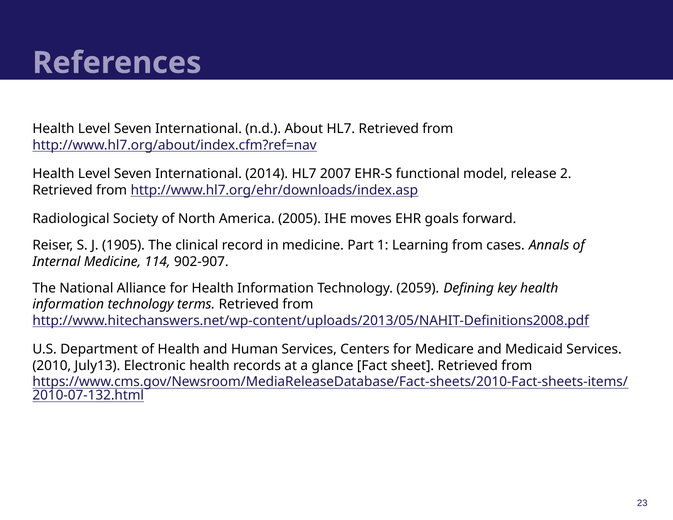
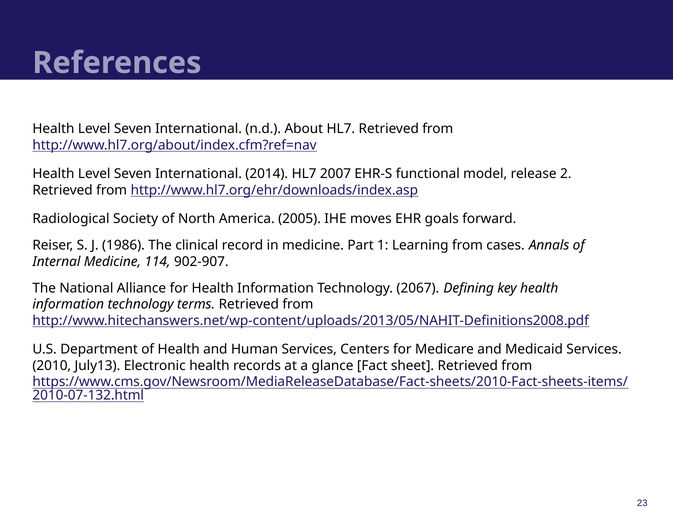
1905: 1905 -> 1986 (123, 245)
2059: 2059 -> 2067 (418, 288)
